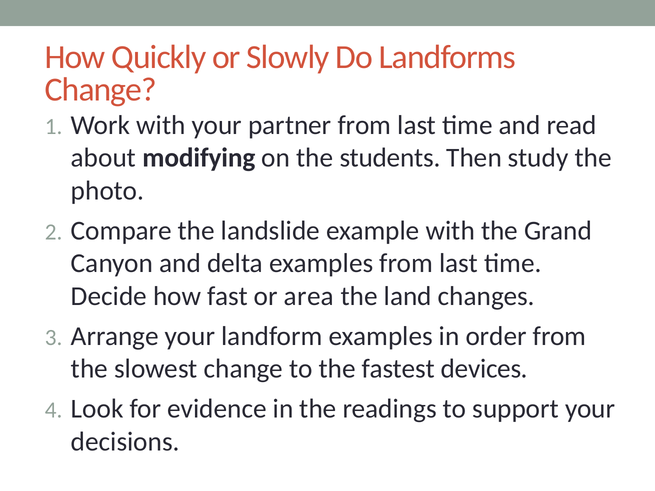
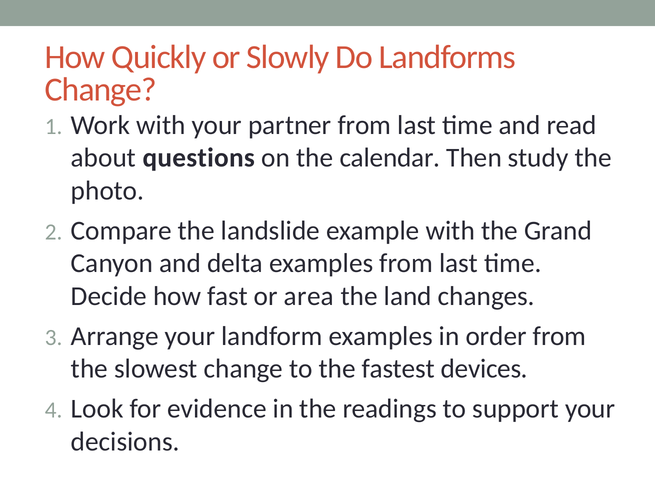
modifying: modifying -> questions (199, 158)
students: students -> calendar (390, 158)
